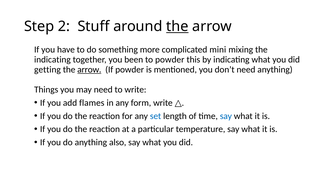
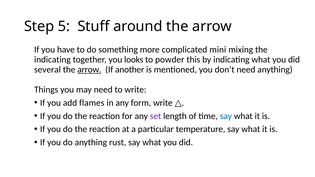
2: 2 -> 5 (64, 26)
the underline: present -> none (177, 26)
been: been -> looks (134, 60)
getting: getting -> several (47, 70)
If powder: powder -> another (130, 70)
set colour: blue -> purple (156, 116)
also: also -> rust (118, 142)
